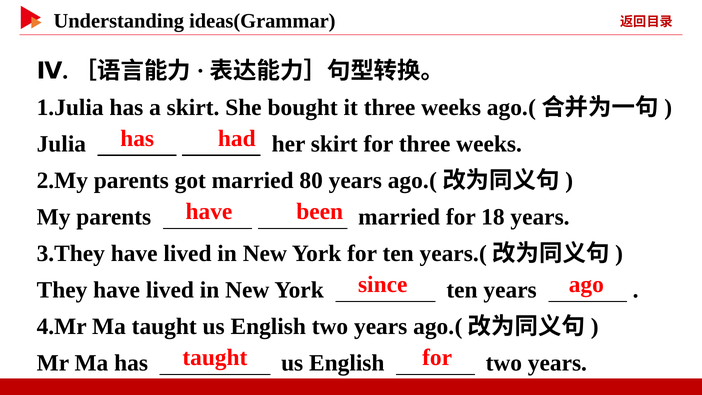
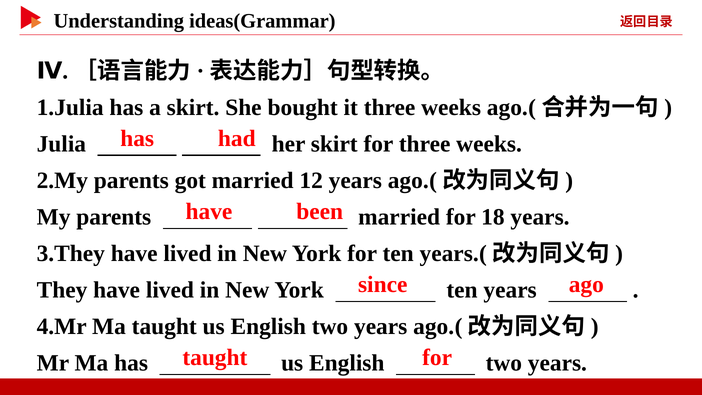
80: 80 -> 12 (311, 181)
